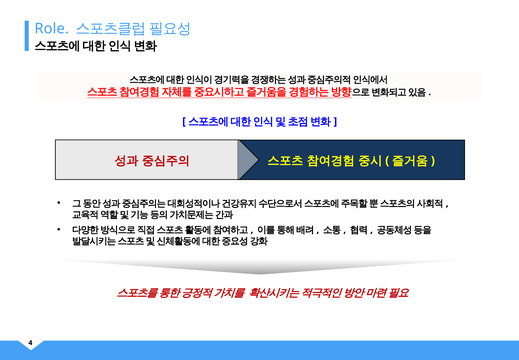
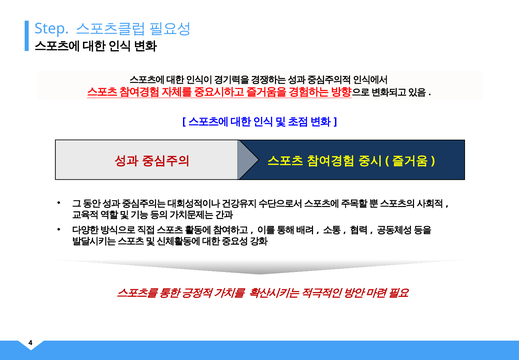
Role: Role -> Step (52, 29)
